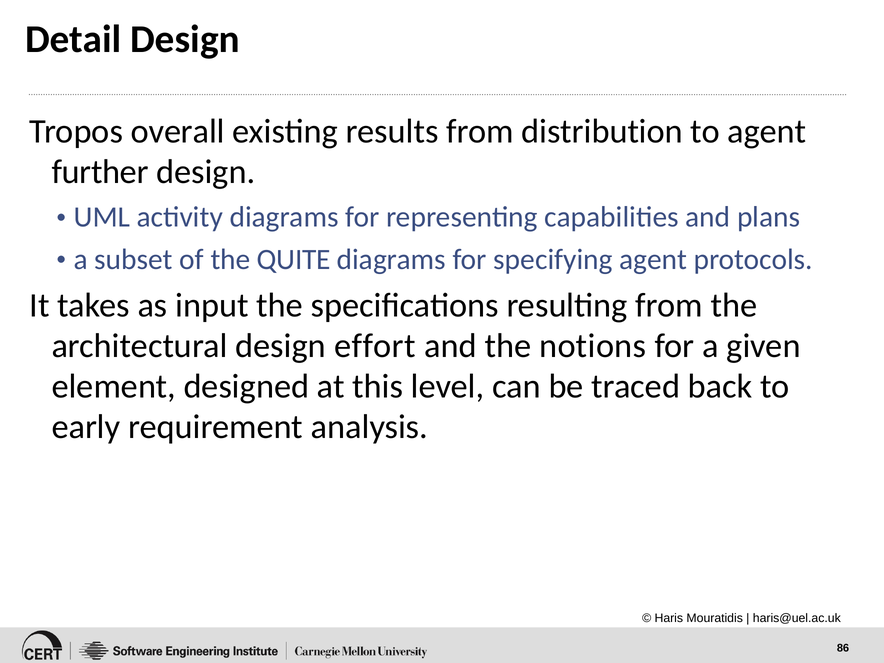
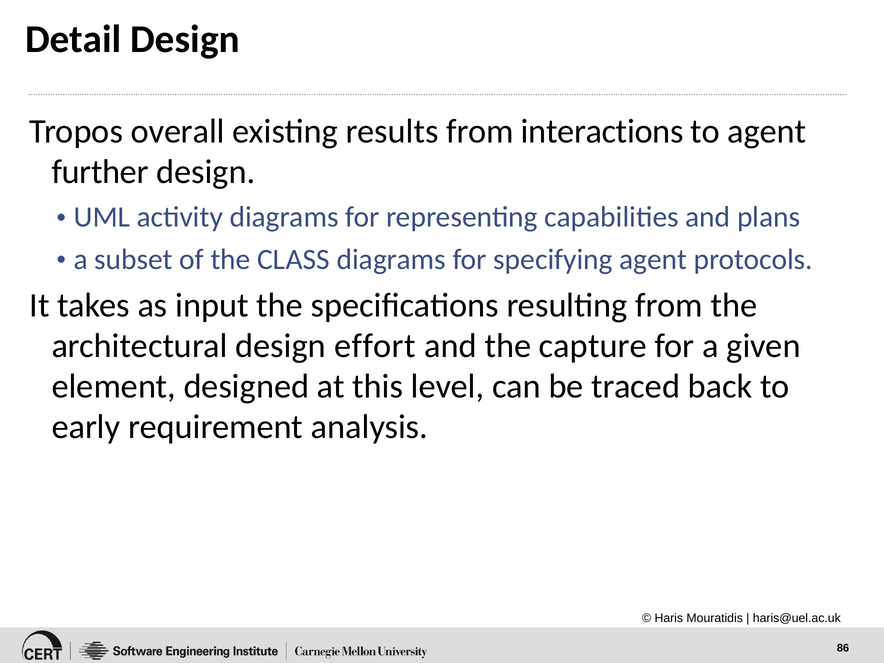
distribution: distribution -> interactions (602, 132)
QUITE: QUITE -> CLASS (294, 259)
notions: notions -> capture (593, 346)
